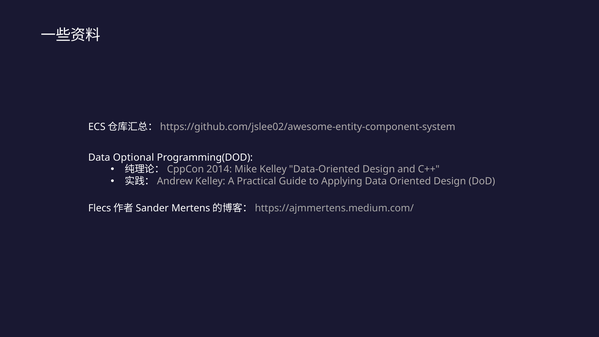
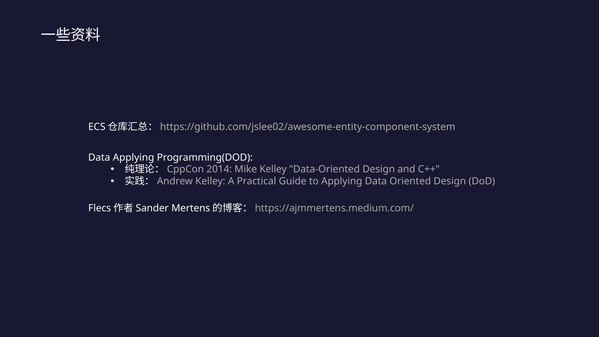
Data Optional: Optional -> Applying (134, 157)
